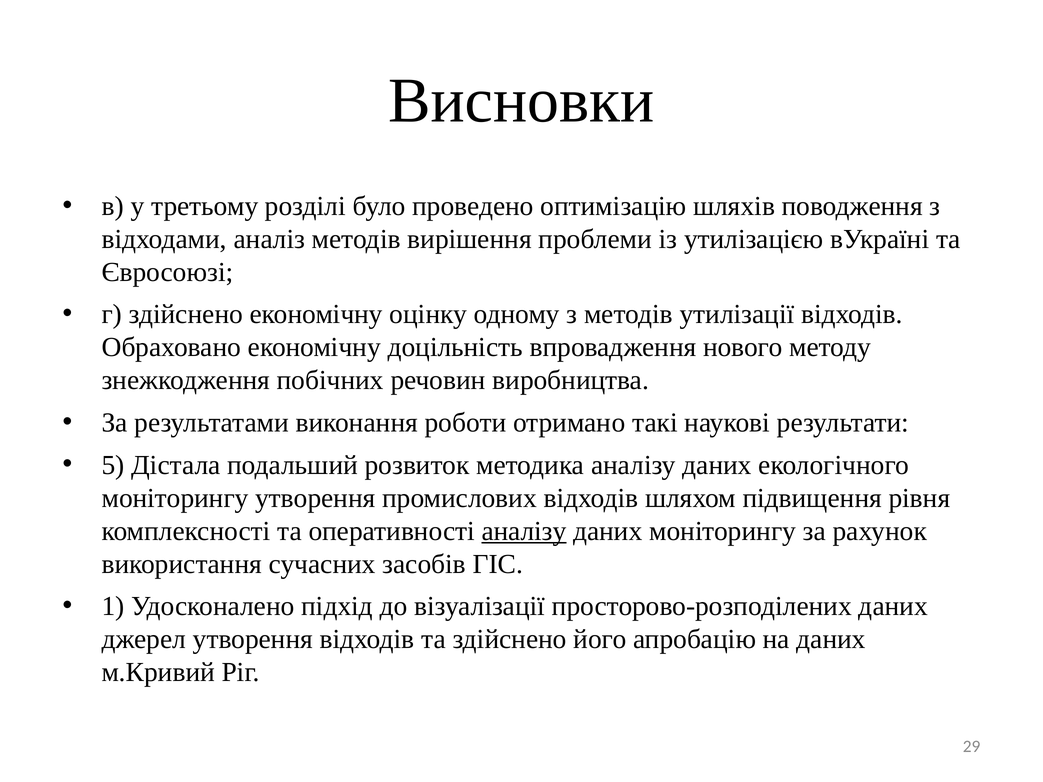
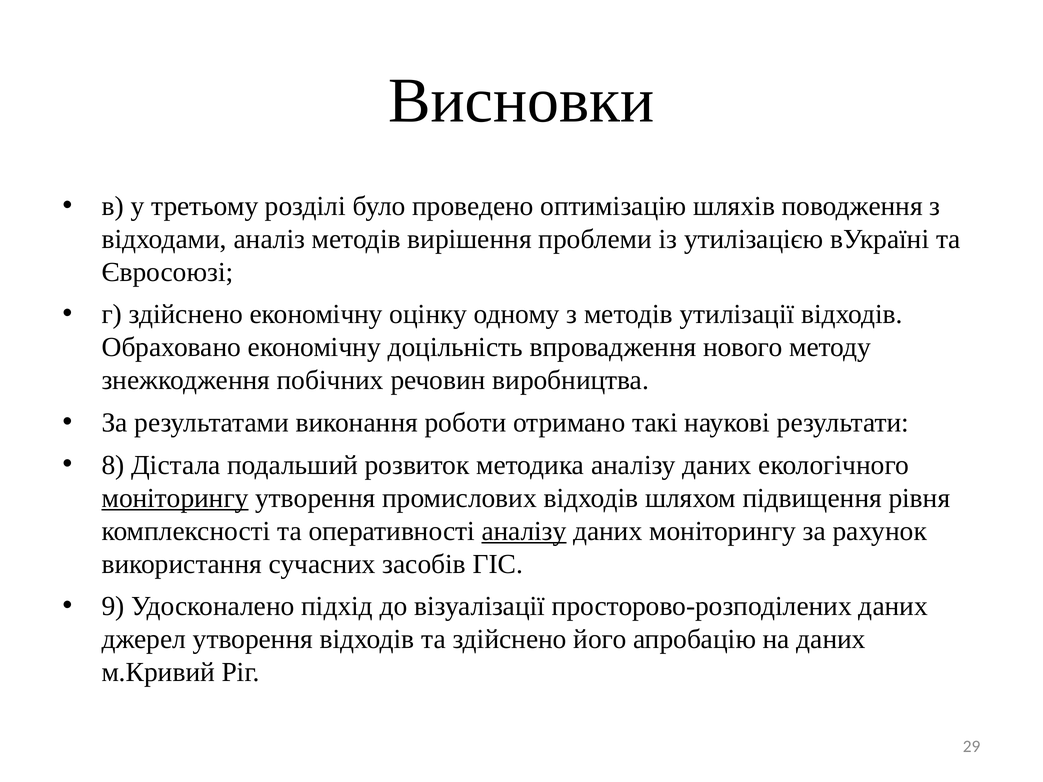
5: 5 -> 8 (113, 465)
моніторингу underline: none -> present (175, 498)
1: 1 -> 9 (113, 606)
